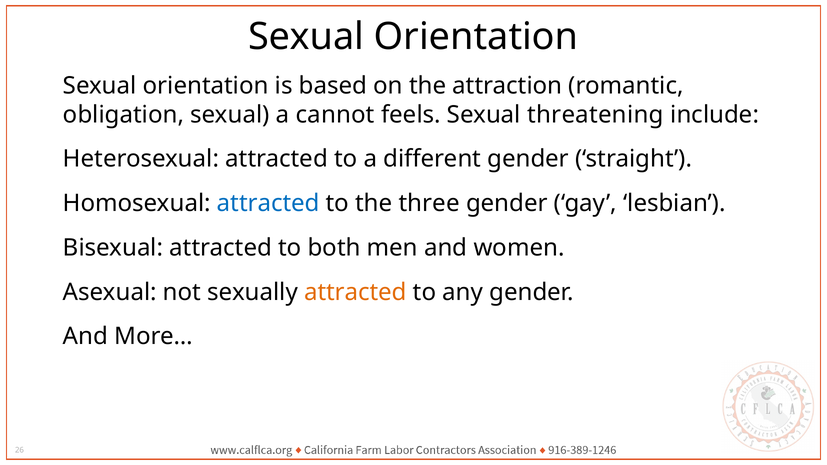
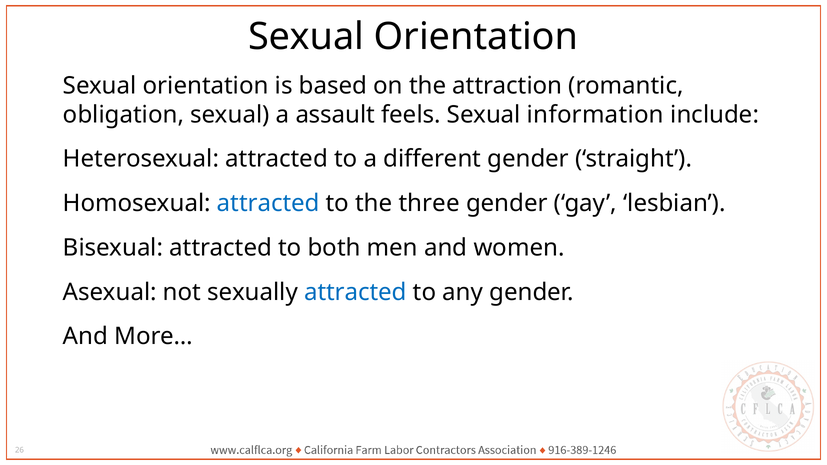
cannot: cannot -> assault (335, 115)
threatening: threatening -> information (595, 115)
attracted colour: orange -> blue (355, 292)
